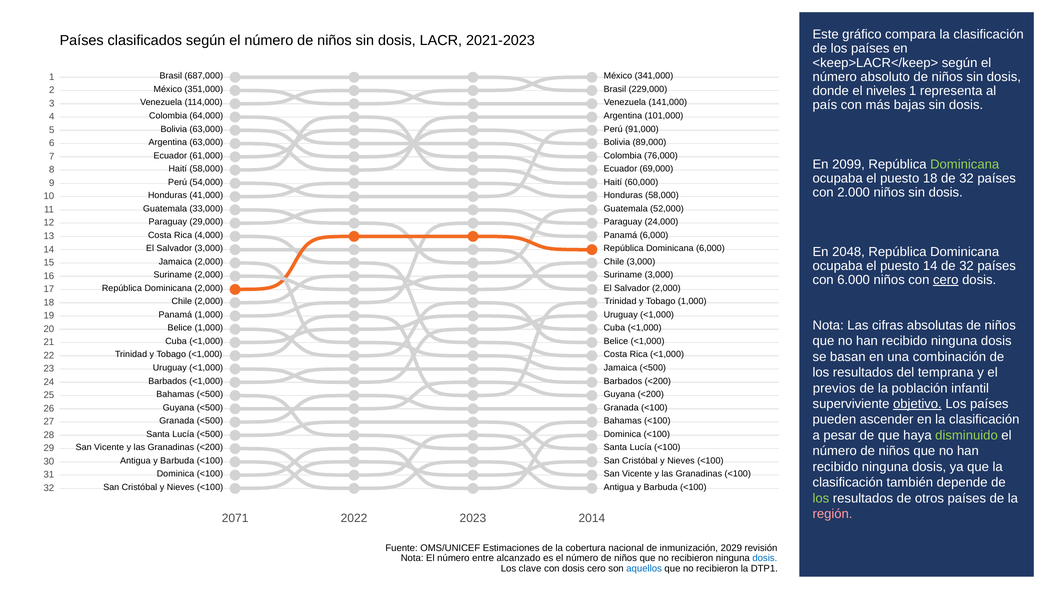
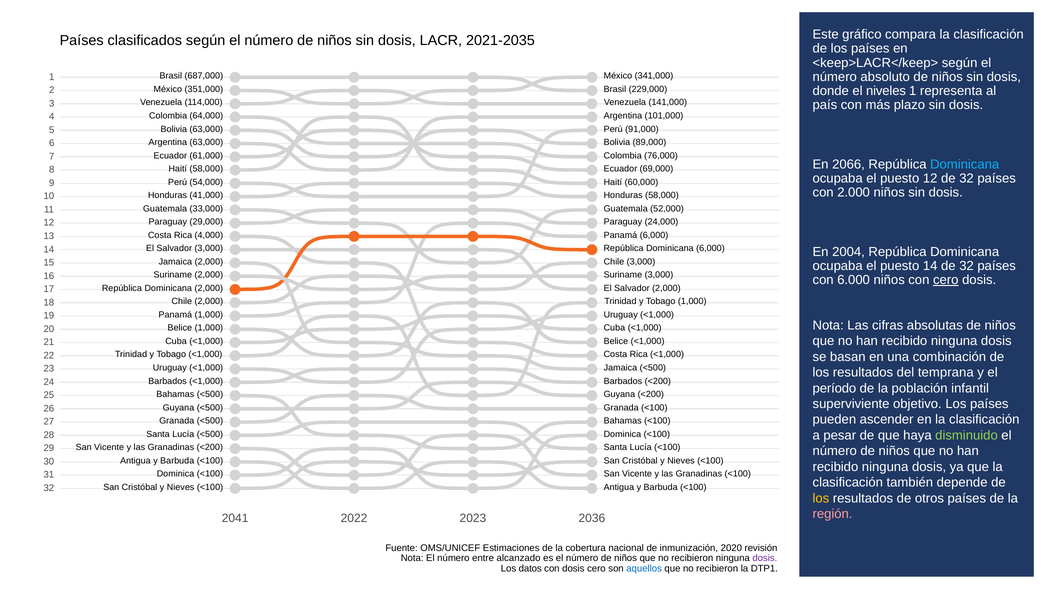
2021-2023: 2021-2023 -> 2021-2035 (500, 41)
bajas: bajas -> plazo (909, 105)
2099: 2099 -> 2066 (849, 164)
Dominicana colour: light green -> light blue (965, 164)
puesto 18: 18 -> 12 (930, 178)
2048: 2048 -> 2004 (849, 252)
previos: previos -> período (834, 388)
objetivo underline: present -> none (917, 404)
los colour: light green -> yellow (821, 498)
2071: 2071 -> 2041 (235, 518)
2014: 2014 -> 2036 (592, 518)
2029: 2029 -> 2020 (731, 548)
dosis colour: blue -> purple (765, 558)
clave: clave -> datos (530, 568)
